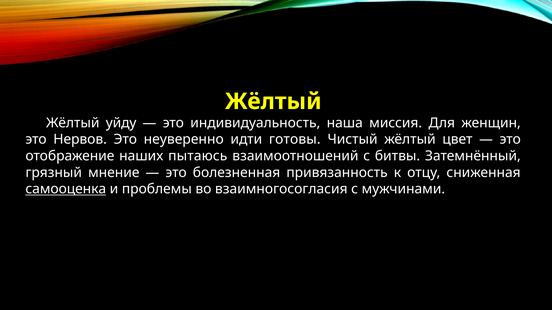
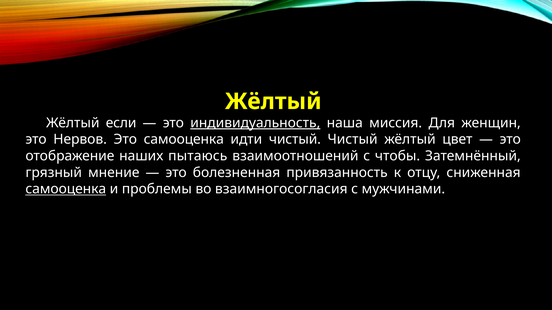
уйду: уйду -> если (121, 123)
индивидуальность underline: none -> present (255, 123)
Это неуверенно: неуверенно -> самооценка (184, 140)
идти готовы: готовы -> чистый (295, 140)
битвы: битвы -> чтобы (398, 156)
